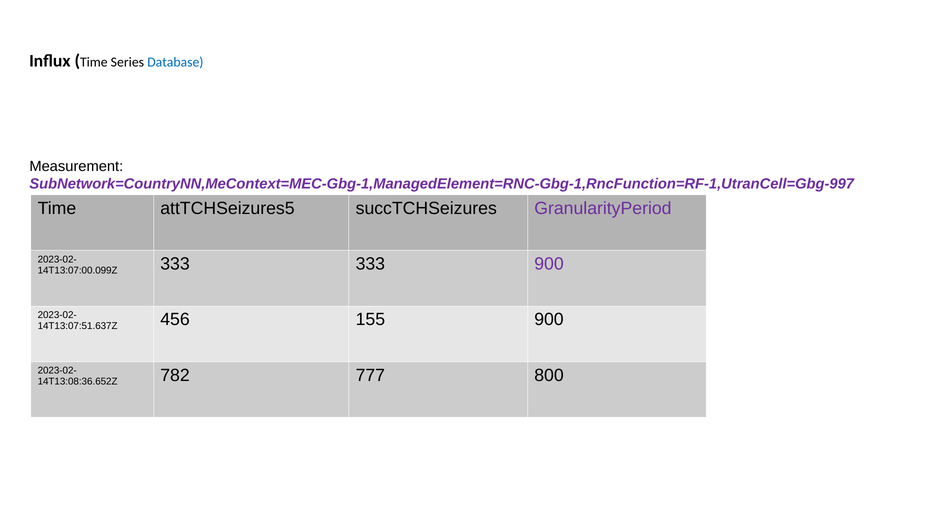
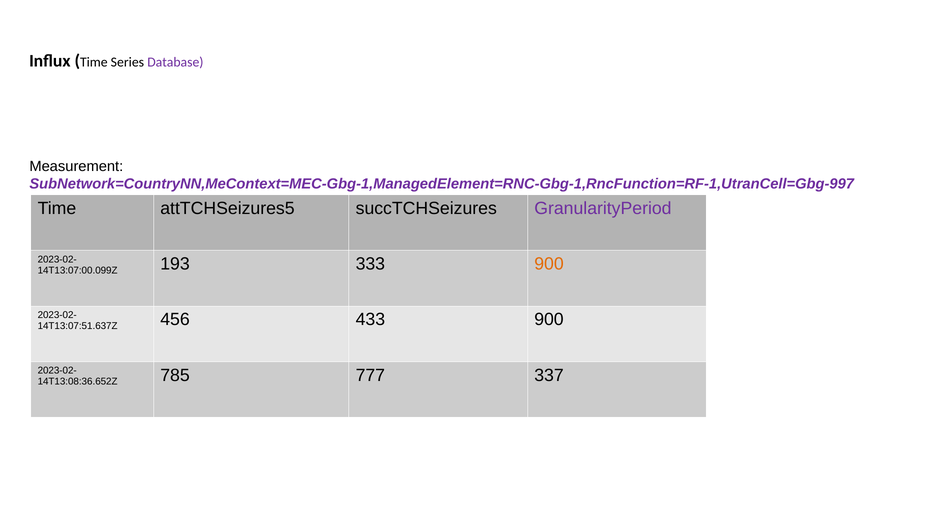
Database colour: blue -> purple (175, 62)
333: 333 -> 193 (175, 264)
900 colour: purple -> orange (549, 264)
155: 155 -> 433 (370, 319)
782: 782 -> 785 (175, 375)
800: 800 -> 337 (549, 375)
